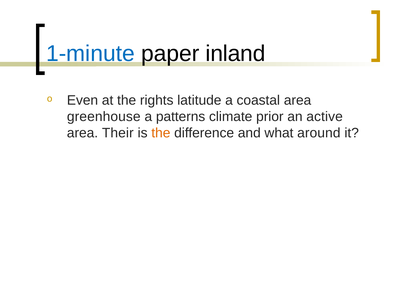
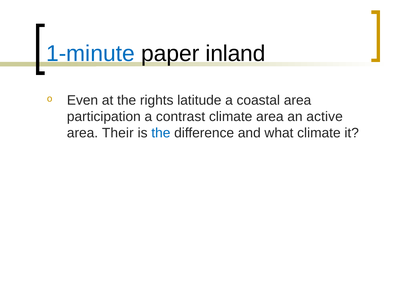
greenhouse: greenhouse -> participation (104, 117)
patterns: patterns -> contrast (181, 117)
climate prior: prior -> area (270, 117)
the colour: orange -> blue (161, 133)
what around: around -> climate (319, 133)
